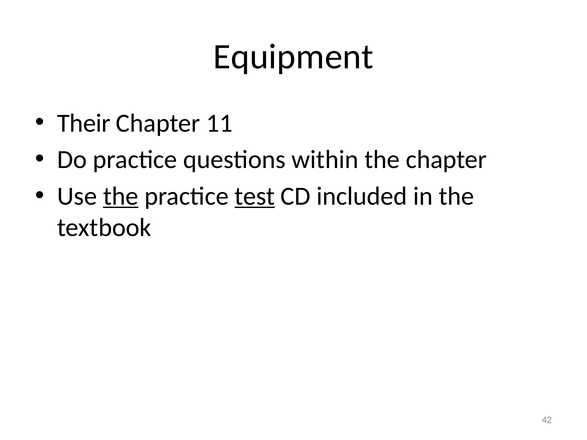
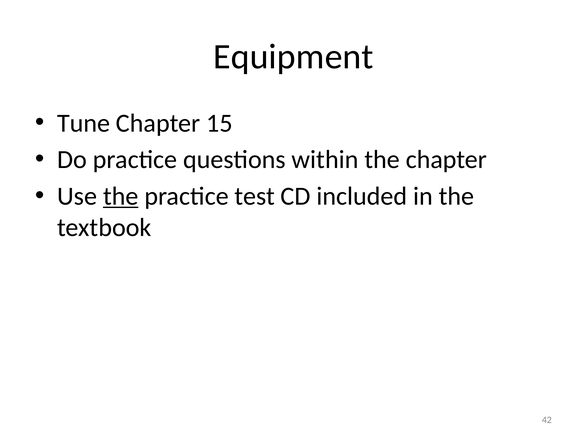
Their: Their -> Tune (84, 123)
11: 11 -> 15 (219, 123)
test underline: present -> none (255, 196)
